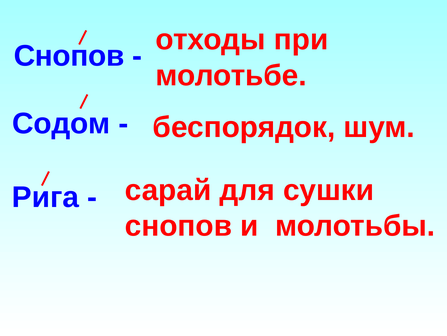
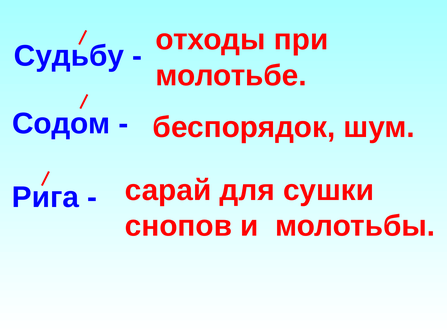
Снопов: Снопов -> Судьбу (69, 56)
